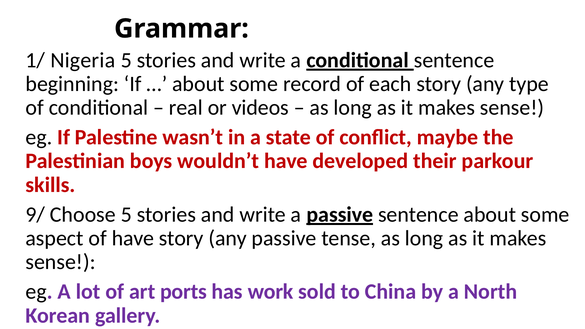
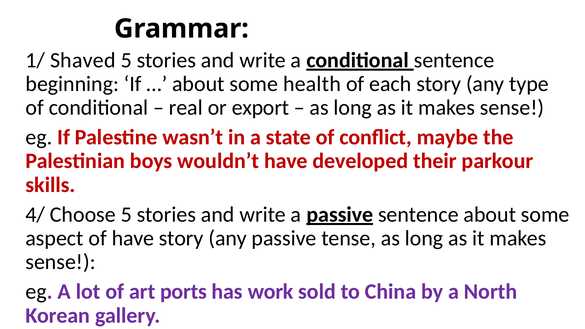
Nigeria: Nigeria -> Shaved (83, 60)
record: record -> health (312, 84)
videos: videos -> export (260, 108)
9/: 9/ -> 4/ (35, 215)
